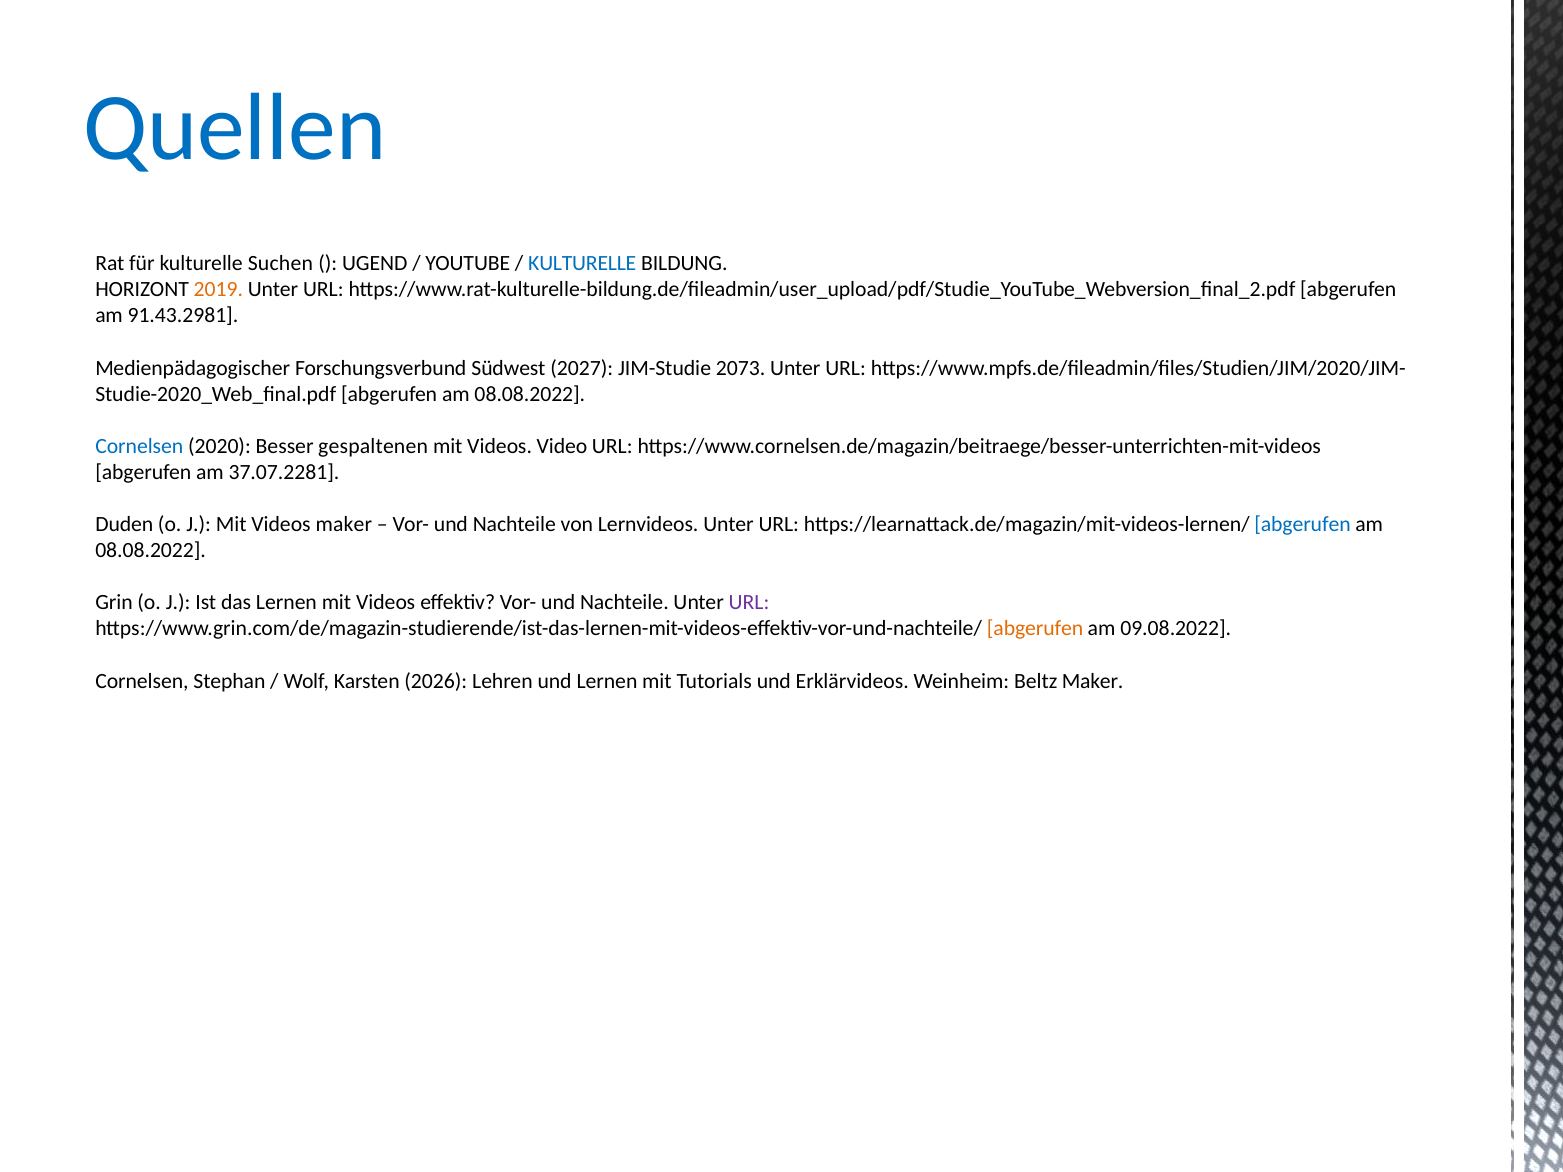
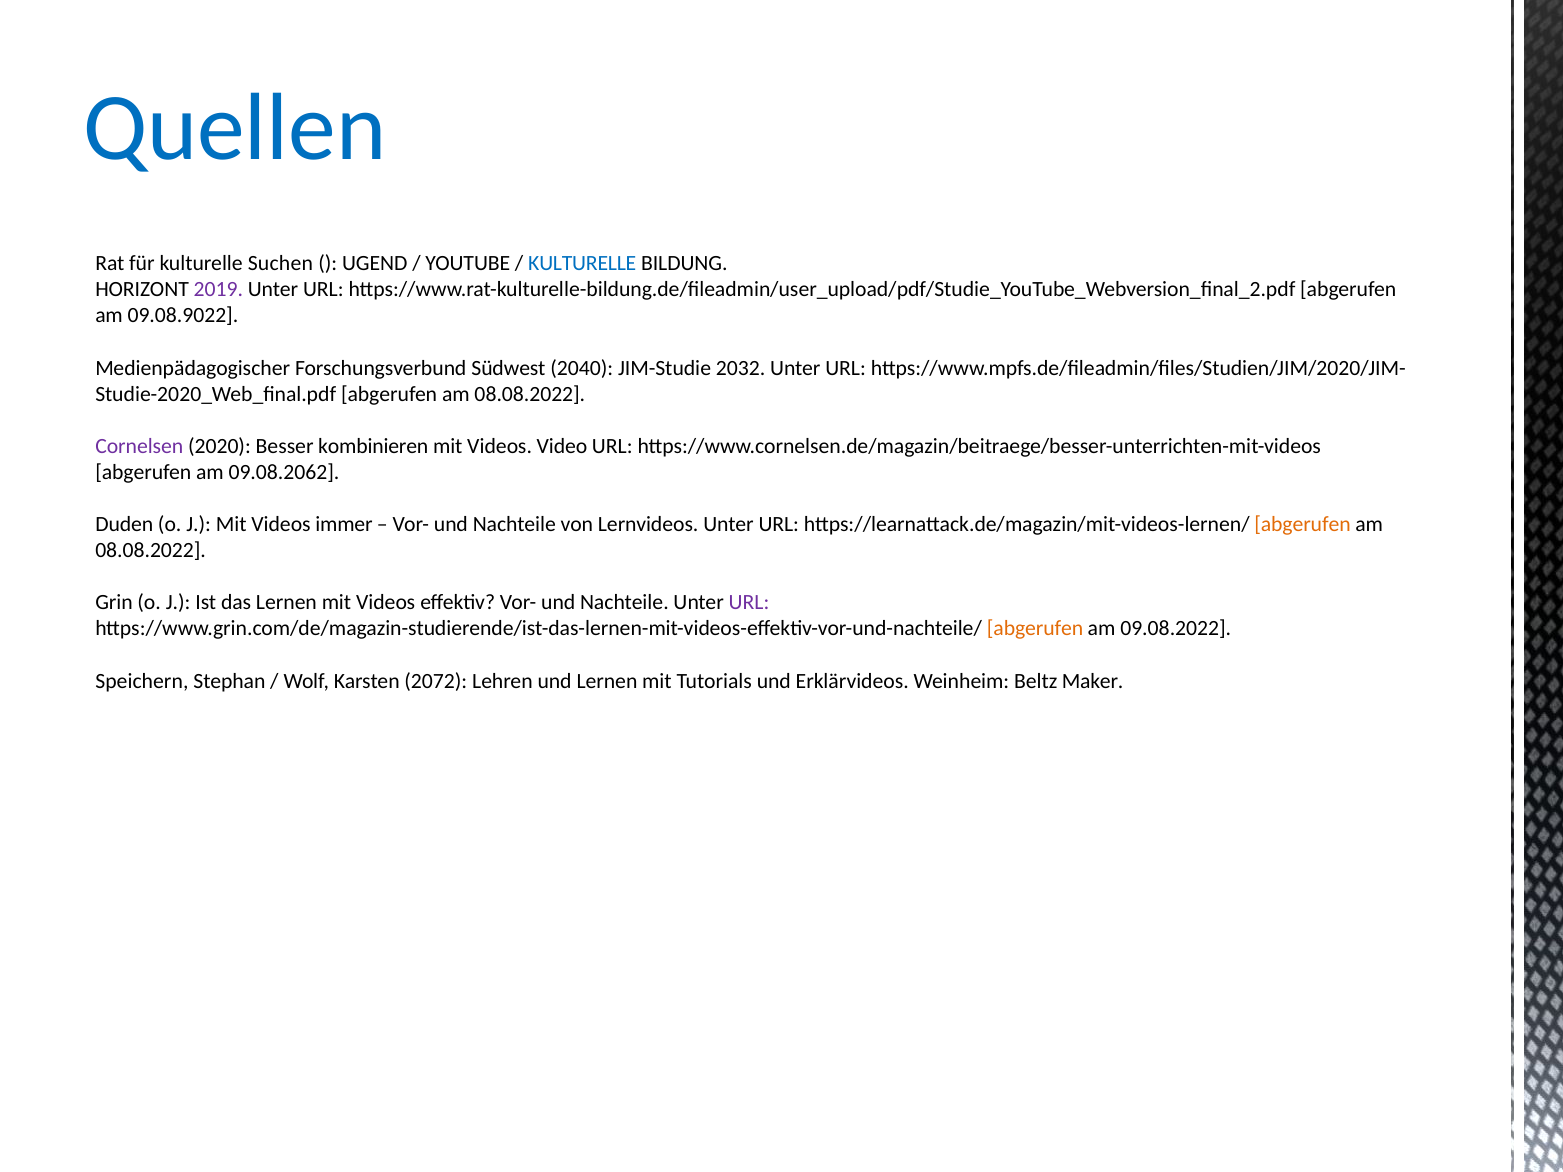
2019 colour: orange -> purple (218, 290)
91.43.2981: 91.43.2981 -> 09.08.9022 (183, 316)
2027: 2027 -> 2040 (582, 368)
2073: 2073 -> 2032 (741, 368)
Cornelsen colour: blue -> purple (139, 446)
gespaltenen: gespaltenen -> kombinieren (373, 446)
37.07.2281: 37.07.2281 -> 09.08.2062 (284, 472)
Videos maker: maker -> immer (344, 525)
abgerufen colour: blue -> orange (1302, 525)
Cornelsen: Cornelsen -> Speichern (142, 681)
2026: 2026 -> 2072 (436, 681)
